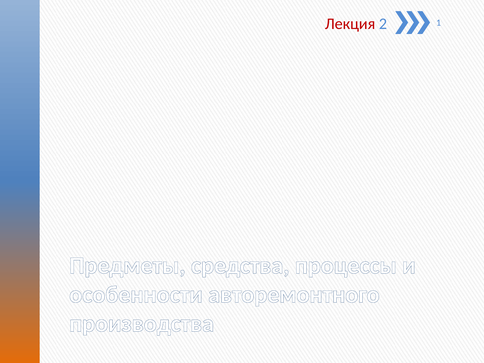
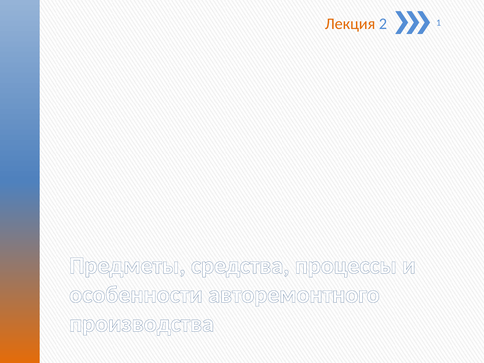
Лекция colour: red -> orange (350, 24)
